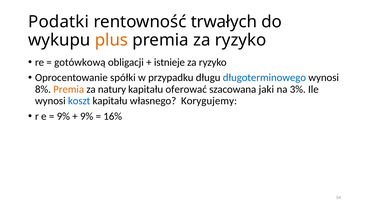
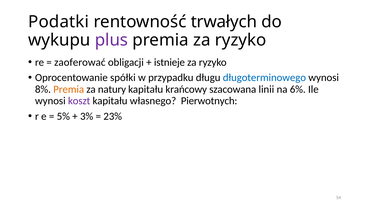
plus colour: orange -> purple (111, 40)
gotówkową: gotówkową -> zaoferować (80, 62)
oferować: oferować -> krańcowy (186, 89)
jaki: jaki -> linii (266, 89)
3%: 3% -> 6% (298, 89)
koszt colour: blue -> purple (79, 101)
Korygujemy: Korygujemy -> Pierwotnych (209, 101)
9%: 9% -> 5% (63, 117)
9%: 9% -> 3% (87, 117)
16%: 16% -> 23% (113, 117)
